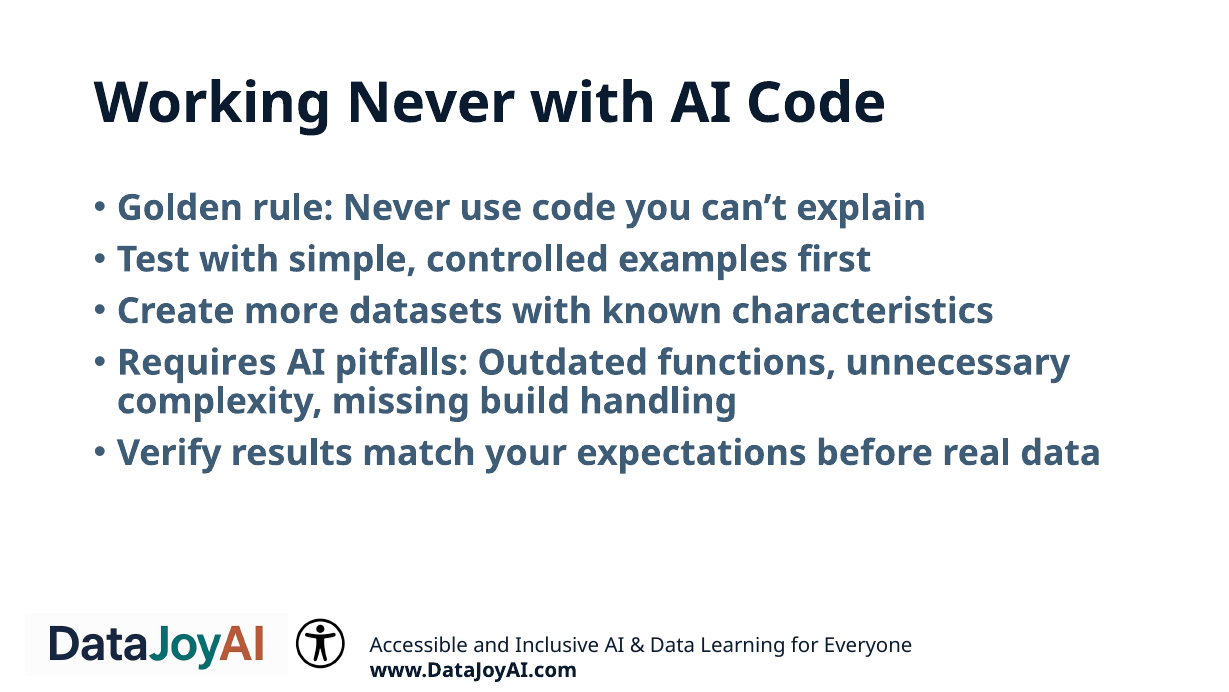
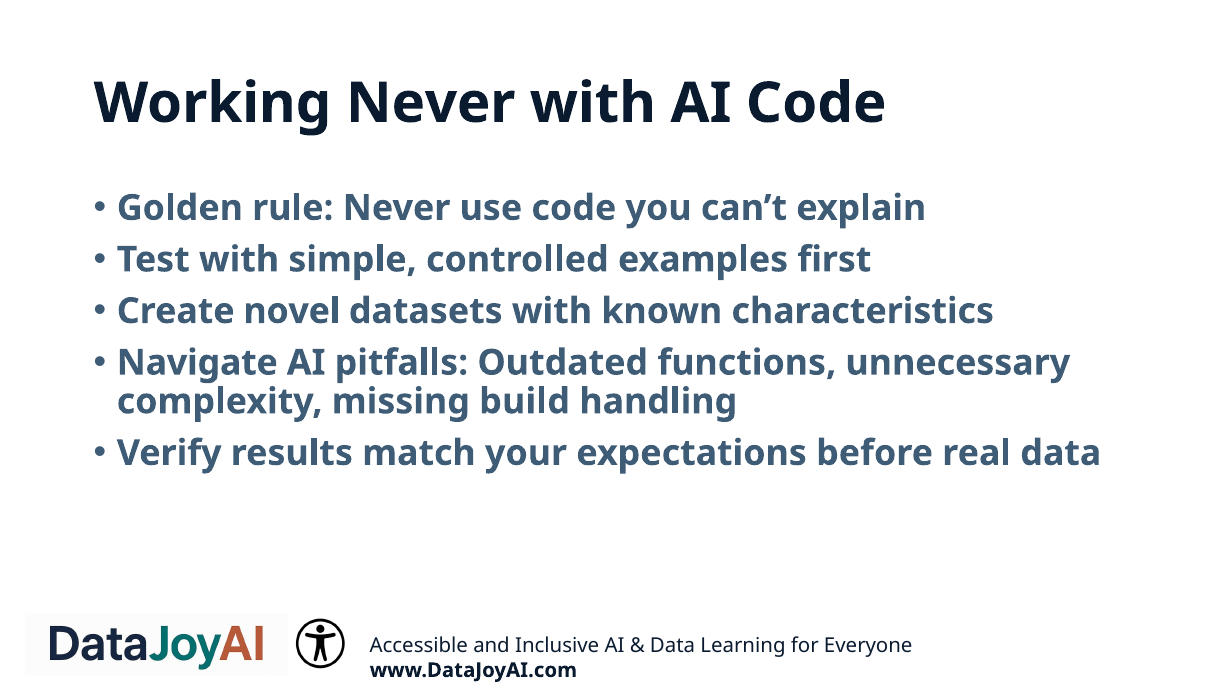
more: more -> novel (292, 311)
Requires: Requires -> Navigate (197, 362)
